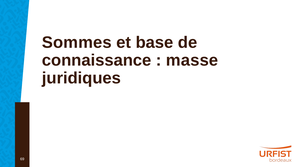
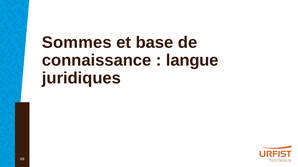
masse: masse -> langue (192, 60)
